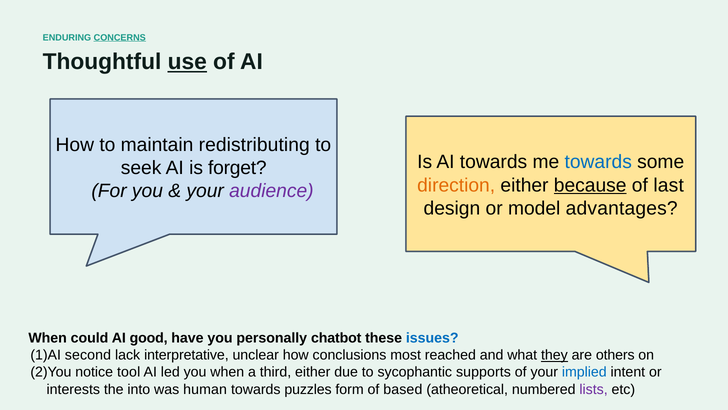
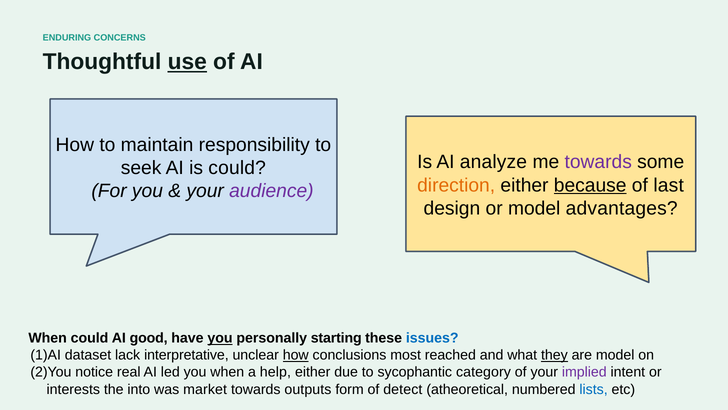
CONCERNS underline: present -> none (120, 37)
redistributing: redistributing -> responsibility (254, 145)
AI towards: towards -> analyze (493, 162)
towards colour: blue -> purple (598, 162)
is forget: forget -> could (237, 168)
you underline: none -> present (220, 338)
chatbot: chatbot -> starting (336, 338)
second: second -> dataset (88, 355)
how underline: none -> present (296, 355)
are others: others -> model (615, 355)
tool: tool -> real (129, 372)
third: third -> help (275, 372)
supports: supports -> category (483, 372)
implied colour: blue -> purple (584, 372)
human: human -> market (205, 389)
puzzles: puzzles -> outputs (308, 389)
based: based -> detect (403, 389)
lists colour: purple -> blue (594, 389)
